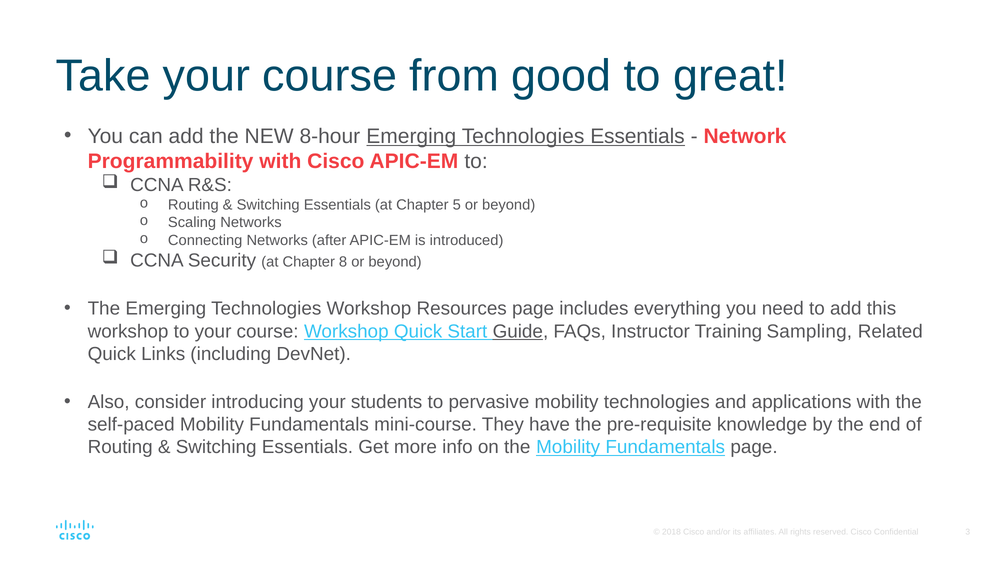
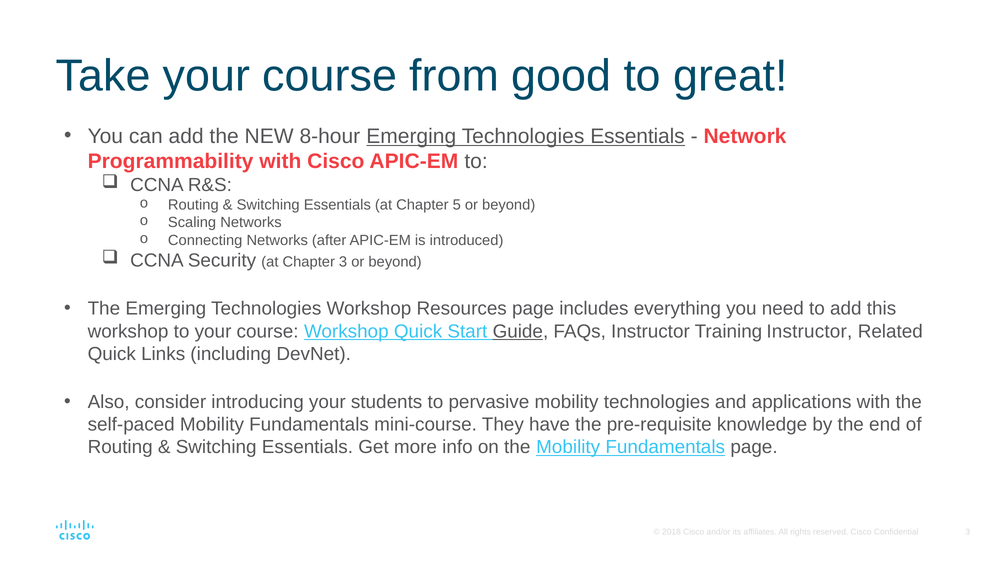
Chapter 8: 8 -> 3 (343, 262)
Training Sampling: Sampling -> Instructor (809, 331)
